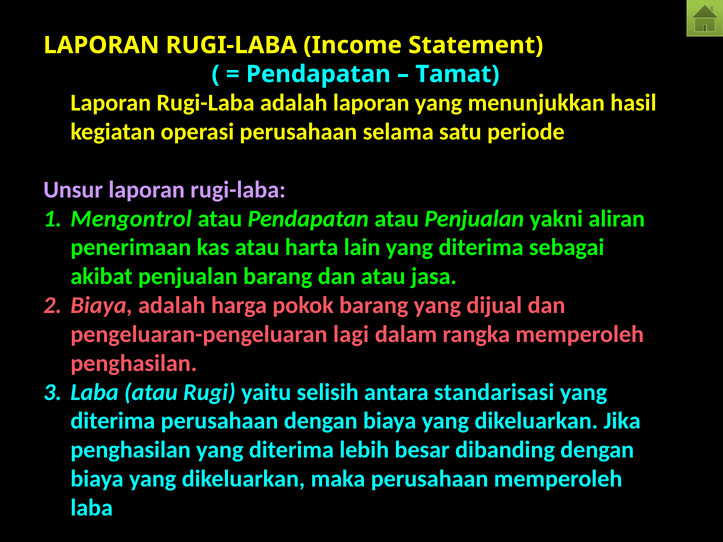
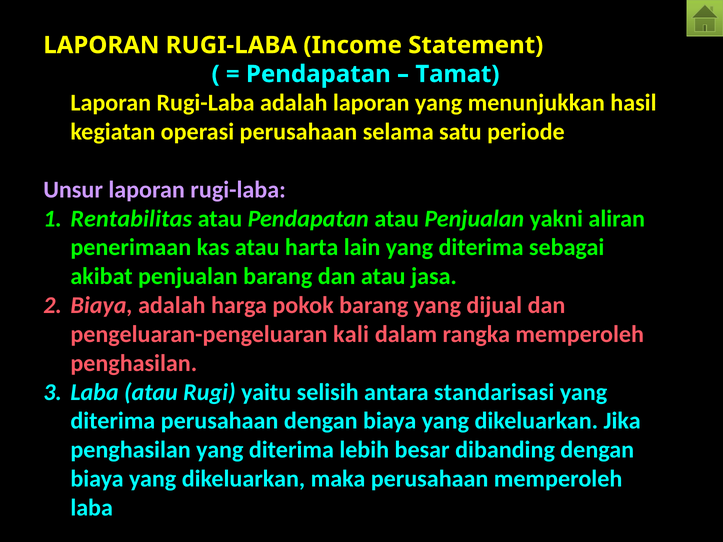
Mengontrol: Mengontrol -> Rentabilitas (131, 219)
lagi: lagi -> kali (351, 334)
